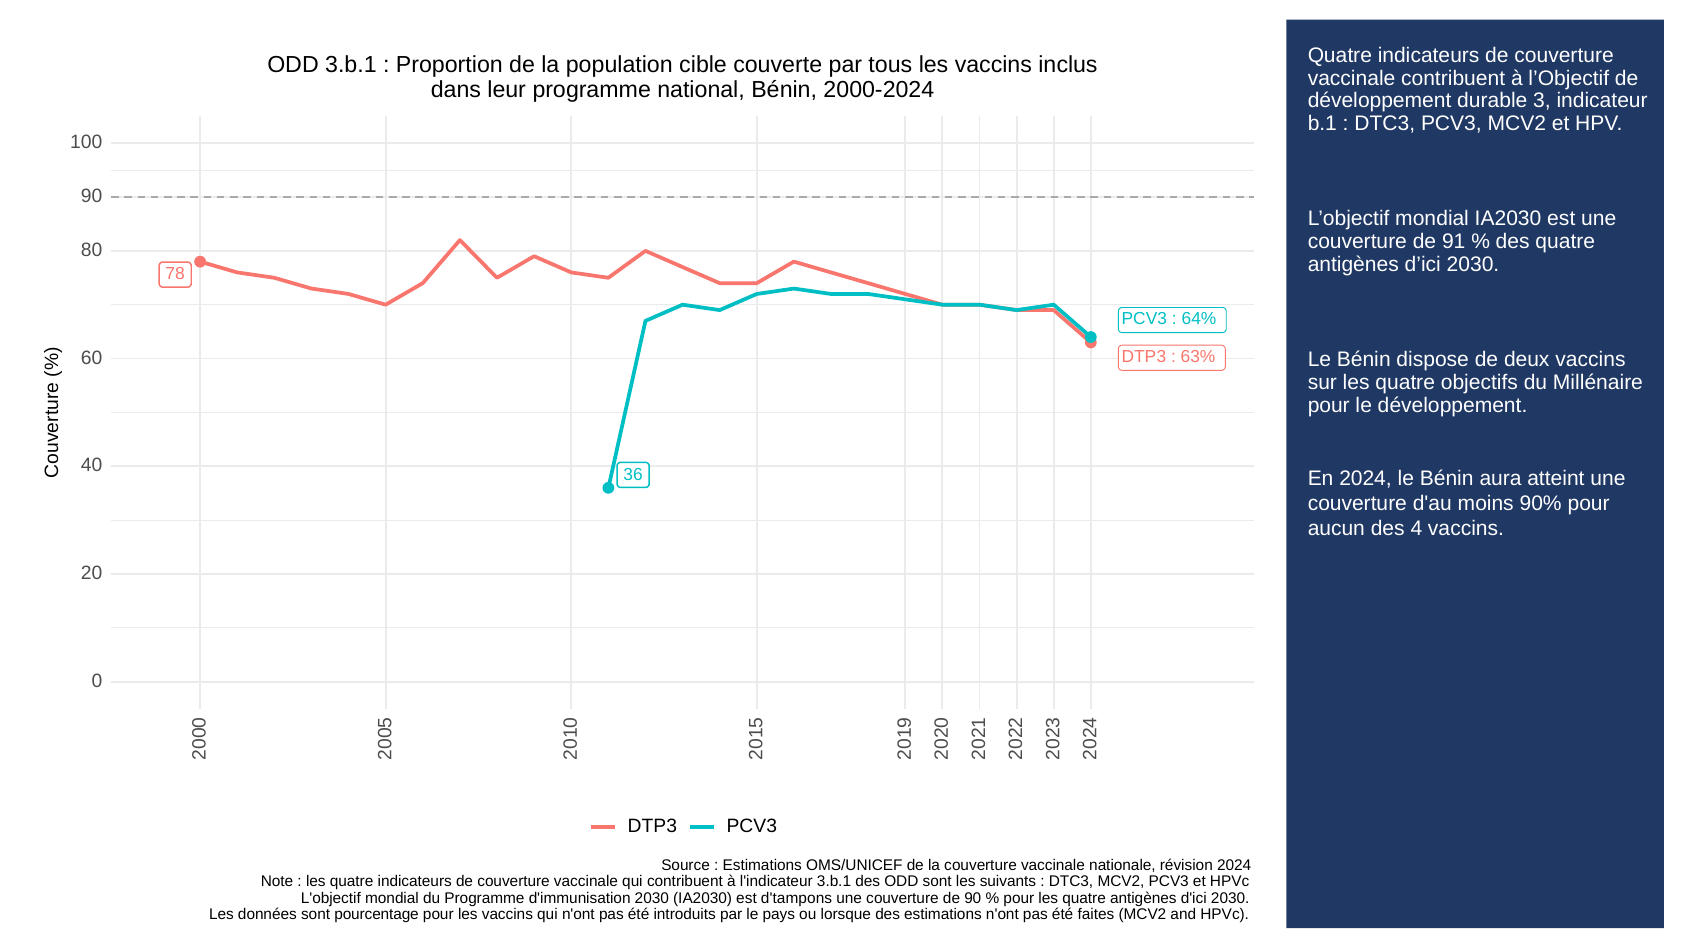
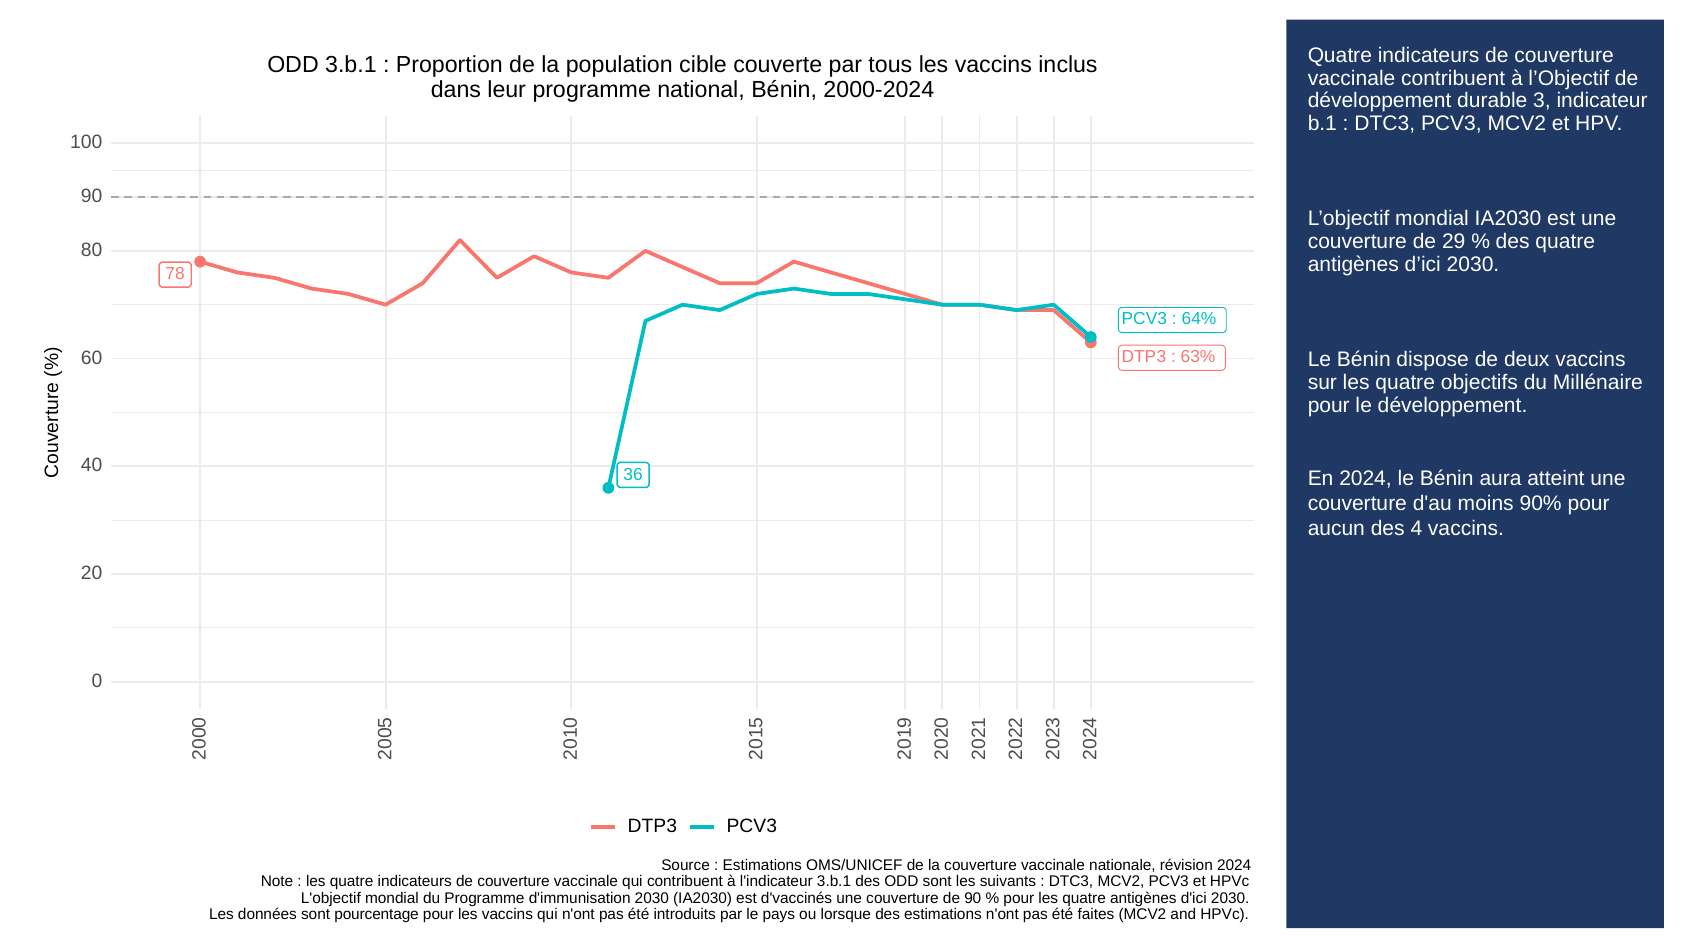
91: 91 -> 29 (1454, 242)
d'tampons: d'tampons -> d'vaccinés (797, 898)
